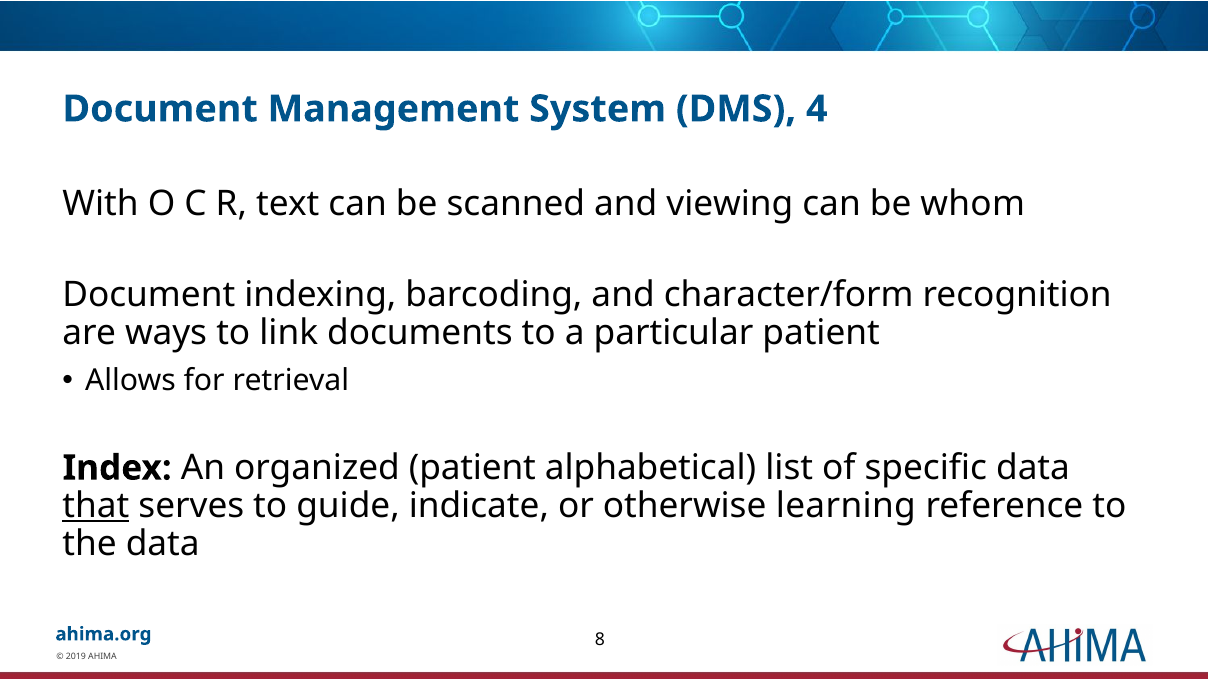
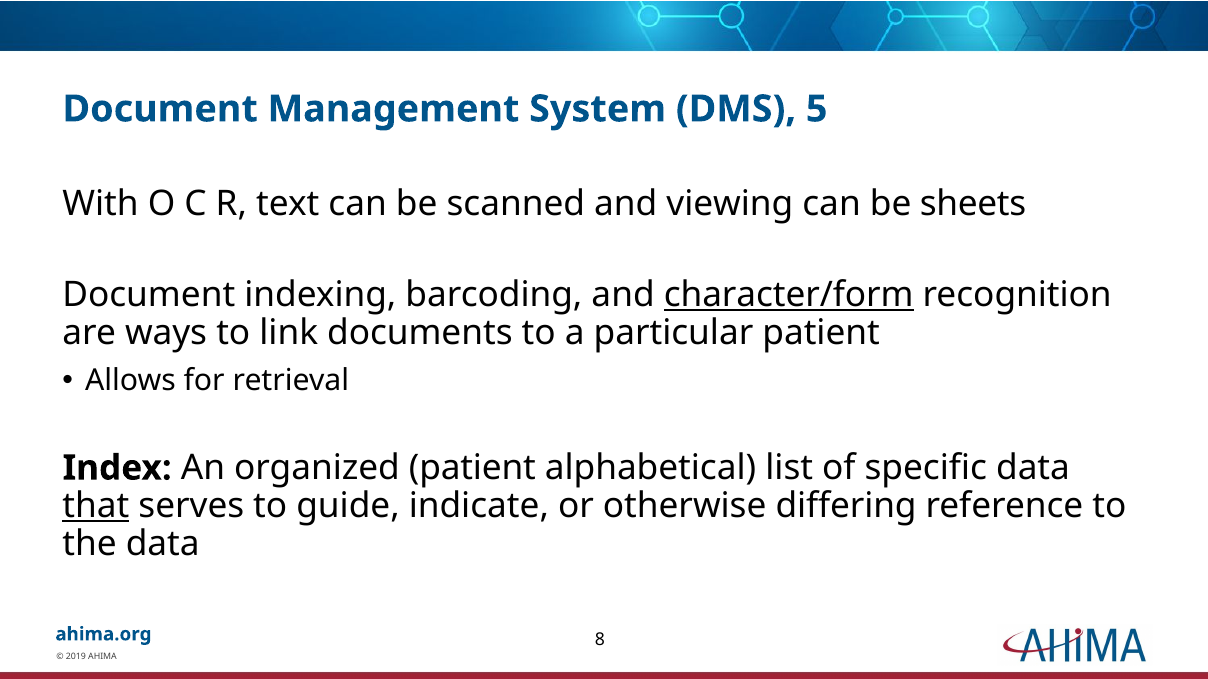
4: 4 -> 5 (817, 109)
whom: whom -> sheets (973, 204)
character/form underline: none -> present (789, 295)
learning: learning -> differing (846, 506)
